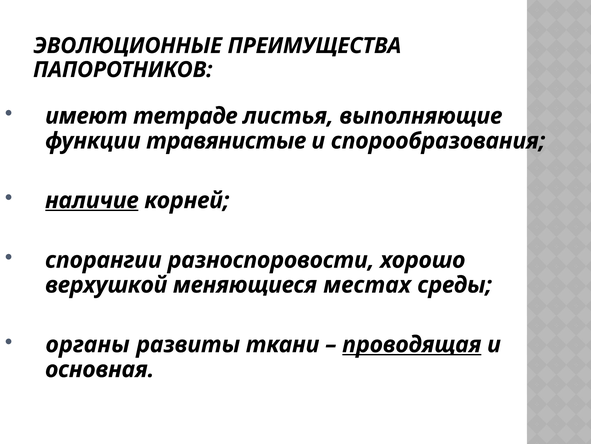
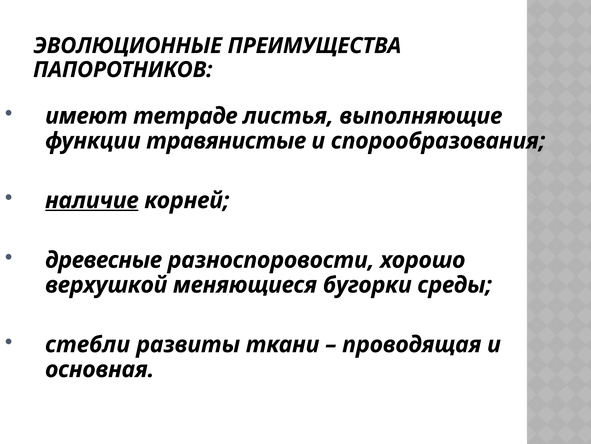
спорангии: спорангии -> древесные (104, 260)
местах: местах -> бугорки (367, 285)
органы: органы -> стебли (88, 344)
проводящая underline: present -> none (412, 344)
